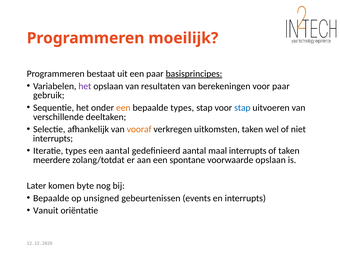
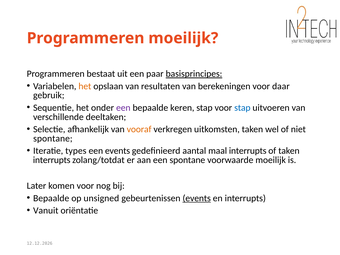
het colour: purple -> orange (85, 86)
voor paar: paar -> daar (281, 86)
een colour: orange -> purple (123, 108)
bepaalde types: types -> keren (182, 108)
interrupts: interrupts -> spontane (53, 138)
een aantal: aantal -> events (118, 151)
meerdere: meerdere -> interrupts (52, 160)
voorwaarde opslaan: opslaan -> moeilijk (271, 160)
komen byte: byte -> voor (85, 186)
events underline: none -> present (197, 198)
